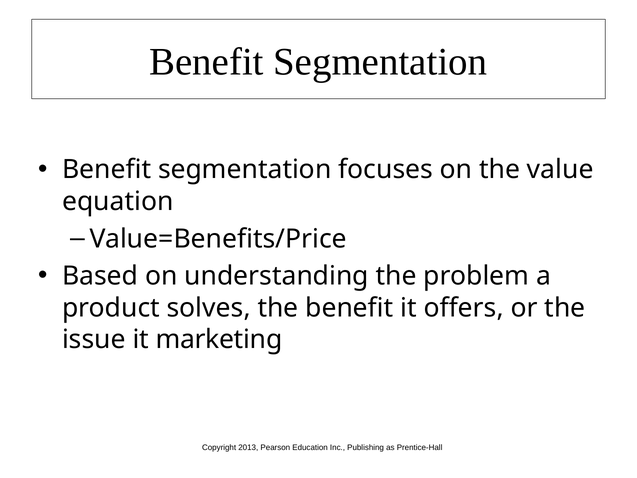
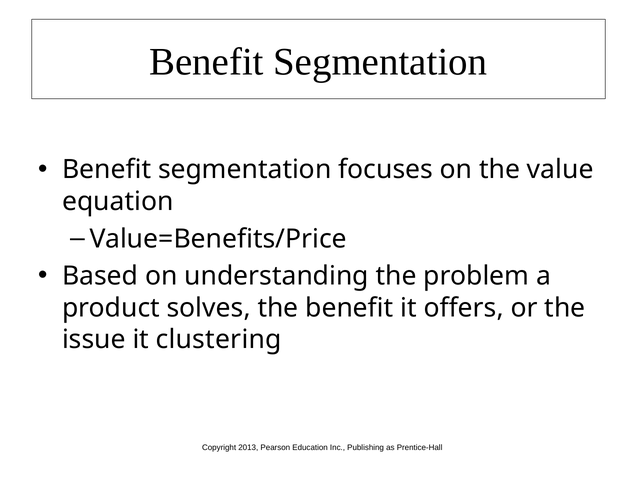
marketing: marketing -> clustering (219, 339)
